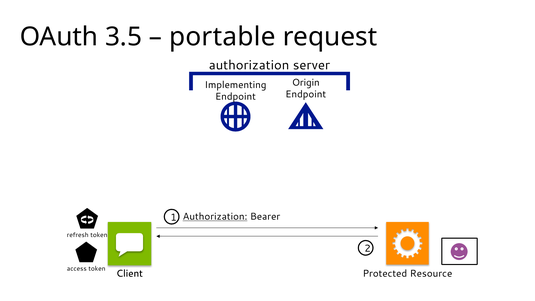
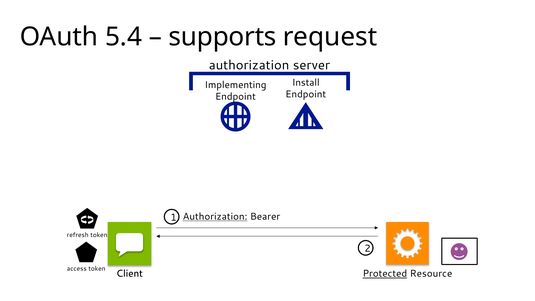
3.5: 3.5 -> 5.4 (124, 37)
portable: portable -> supports (223, 37)
Origin: Origin -> Install (306, 83)
Protected underline: none -> present (385, 274)
